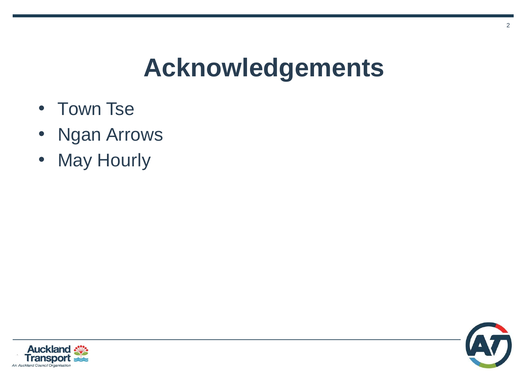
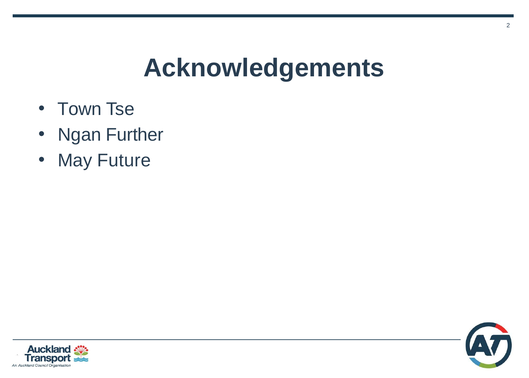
Arrows: Arrows -> Further (135, 135)
Hourly: Hourly -> Future (124, 160)
